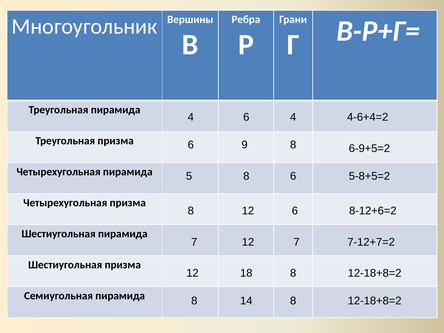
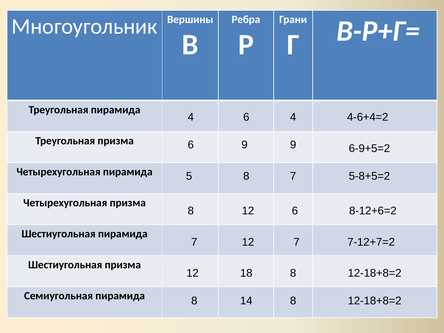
9 8: 8 -> 9 (293, 145)
8 6: 6 -> 7 (293, 176)
